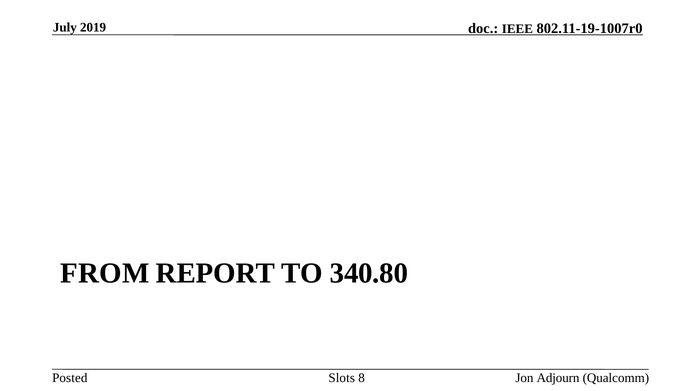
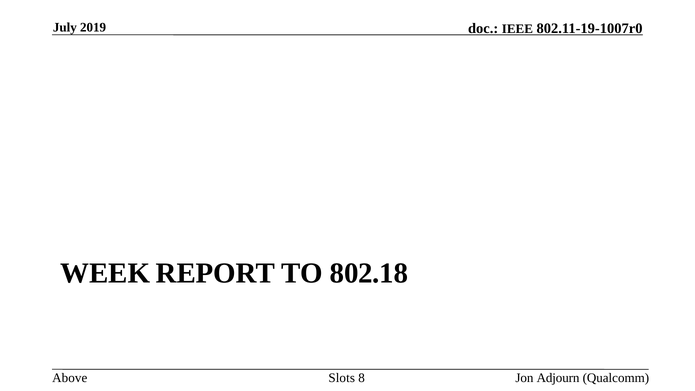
FROM: FROM -> WEEK (105, 273)
340.80: 340.80 -> 802.18 (369, 273)
Posted: Posted -> Above (70, 378)
